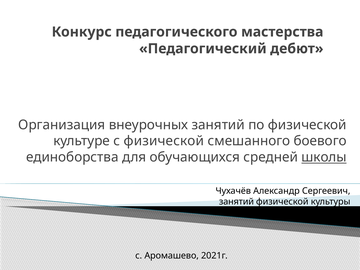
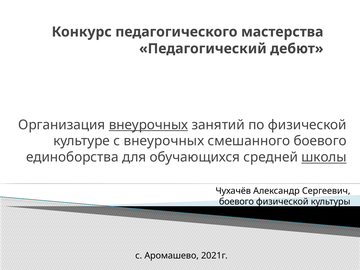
внеурочных underline: none -> present (148, 125)
с физической: физической -> внеурочных (164, 141)
занятий: занятий -> боевого (236, 202)
